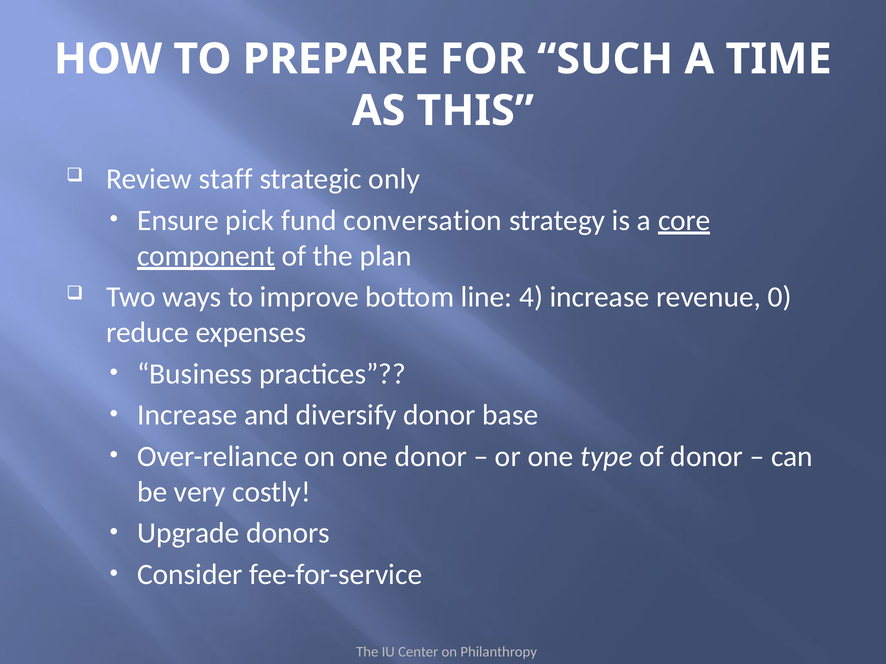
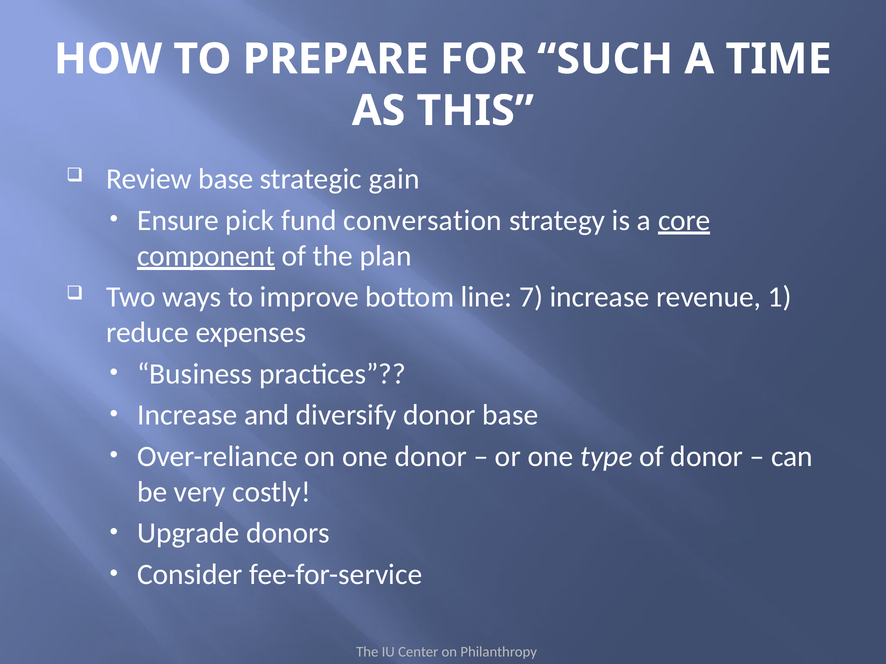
Review staff: staff -> base (226, 179)
only: only -> gain (394, 179)
4: 4 -> 7 (531, 297)
0: 0 -> 1 (780, 297)
